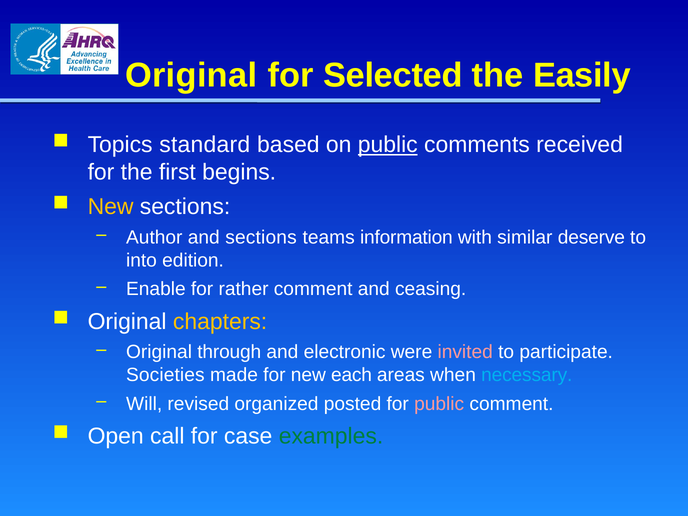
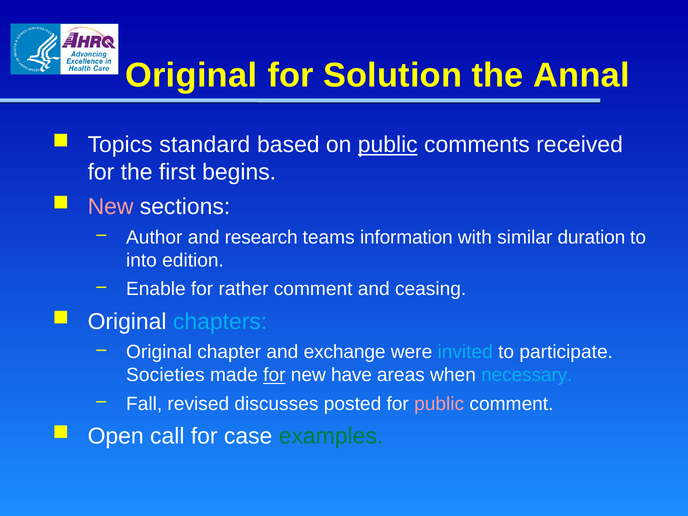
Selected: Selected -> Solution (393, 76)
Easily: Easily -> Annal (582, 76)
New colour: yellow -> pink (111, 207)
and sections: sections -> research (261, 237)
deserve: deserve -> duration (591, 237)
chapters colour: yellow -> light blue (220, 321)
through: through -> chapter (229, 352)
electronic: electronic -> exchange (345, 352)
invited colour: pink -> light blue (465, 352)
for underline: none -> present (274, 375)
each: each -> have (352, 375)
Will: Will -> Fall (144, 404)
organized: organized -> discusses (276, 404)
